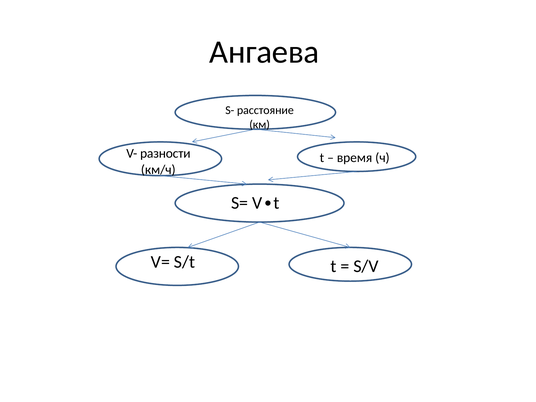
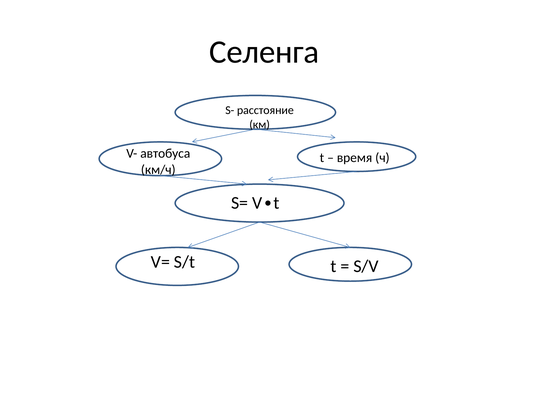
Ангаева: Ангаева -> Селенга (264, 52)
разности: разности -> автобуса (165, 154)
